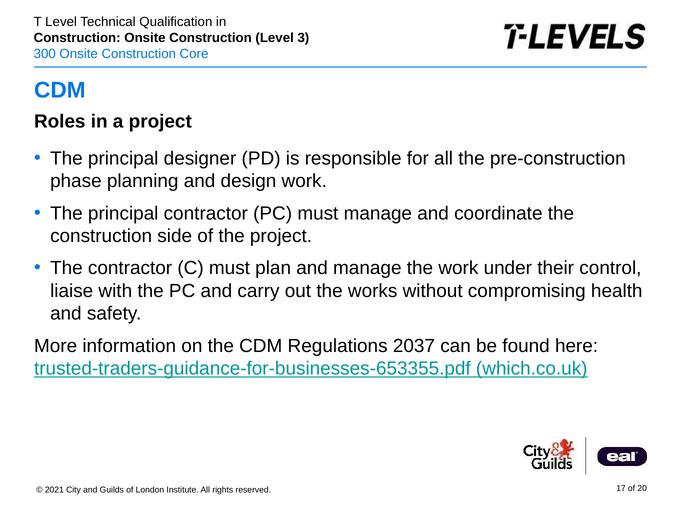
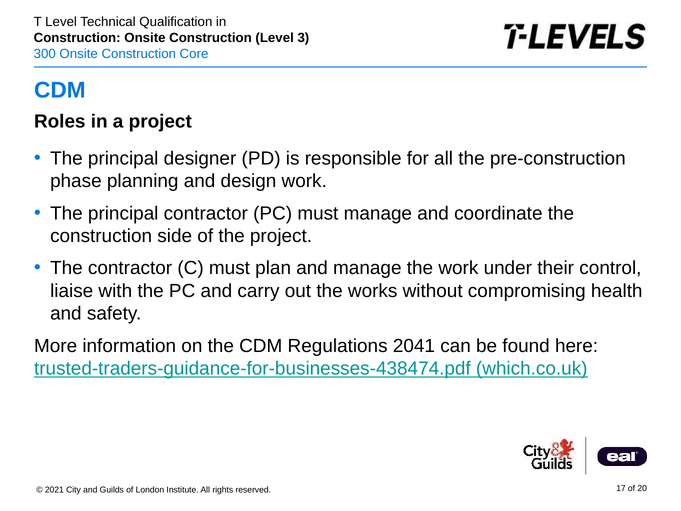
2037: 2037 -> 2041 (414, 346)
trusted-traders-guidance-for-businesses-653355.pdf: trusted-traders-guidance-for-businesses-653355.pdf -> trusted-traders-guidance-for-businesses-438474.pdf (252, 368)
